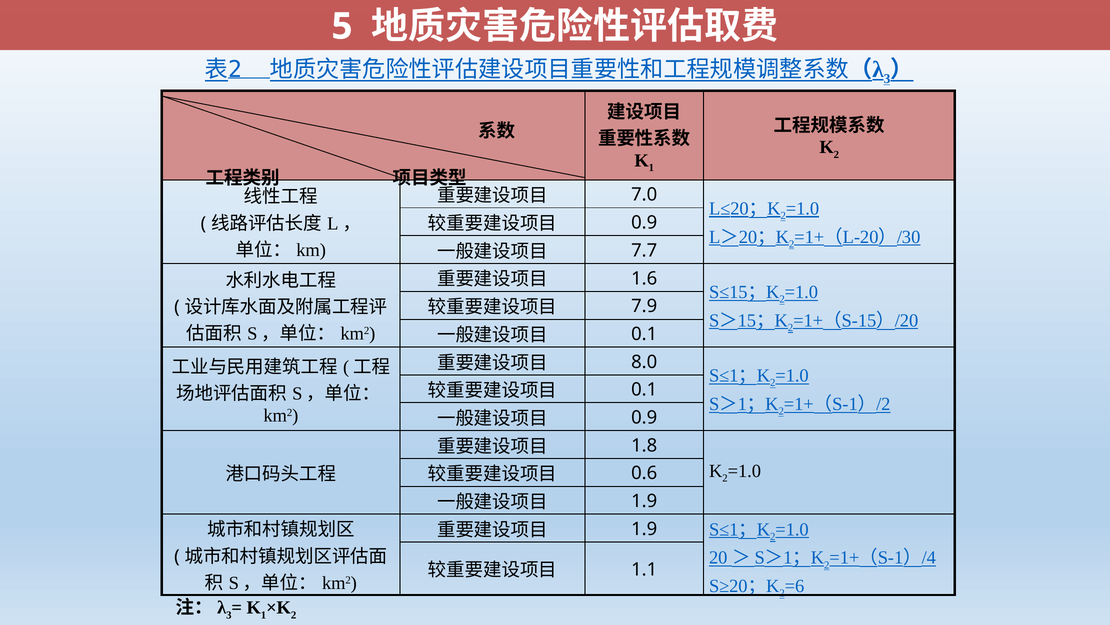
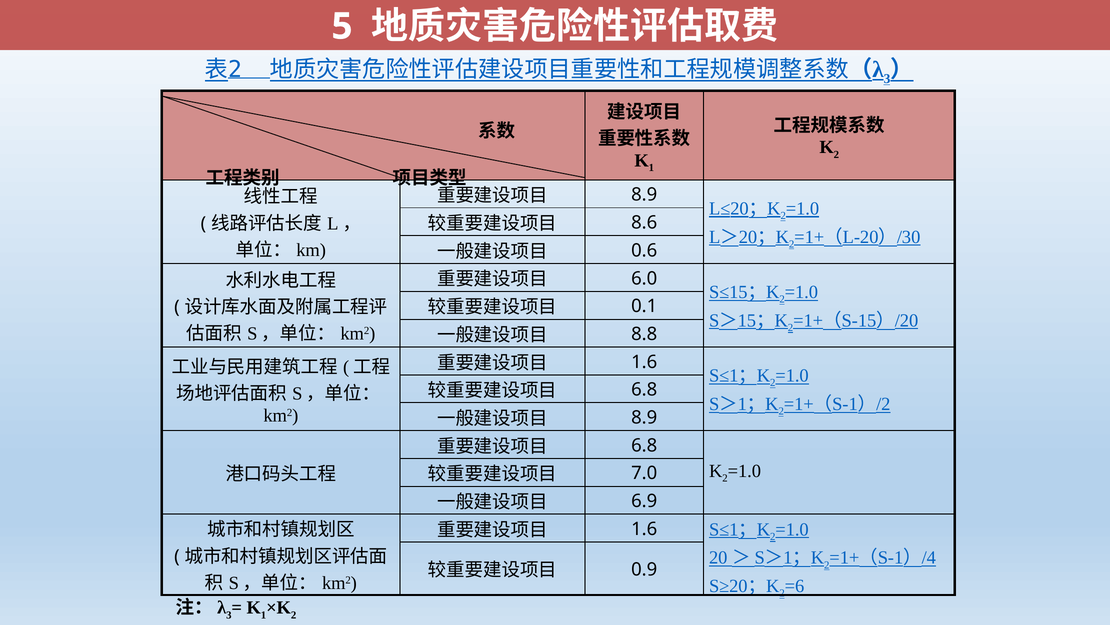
7.0: 7.0 -> 8.9 (644, 195)
0.9: 0.9 -> 8.6 (644, 223)
7.7: 7.7 -> 0.6 (644, 250)
1.6: 1.6 -> 6.0 (644, 278)
7.9: 7.9 -> 0.1 (644, 306)
0.1: 0.1 -> 8.8 (644, 334)
8.0: 8.0 -> 1.6 (644, 362)
0.1: 0.1 -> 6.8 (644, 389)
0.9: 0.9 -> 8.9 (644, 417)
1.8: 1.8 -> 6.8 (644, 445)
0.6: 0.6 -> 7.0 (644, 473)
1.9: 1.9 -> 6.9 (644, 501)
1.9: 1.9 -> 1.6 (644, 529)
1.1: 1.1 -> 0.9 (644, 569)
